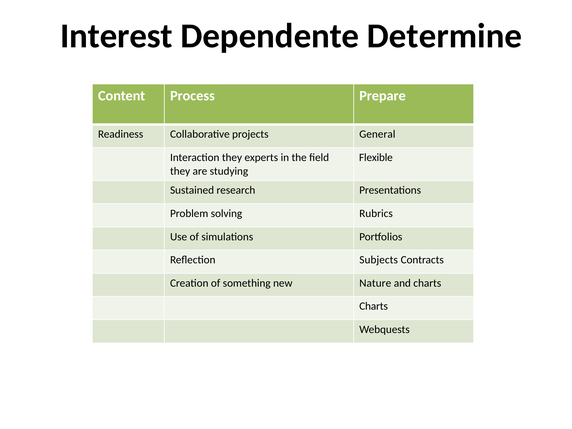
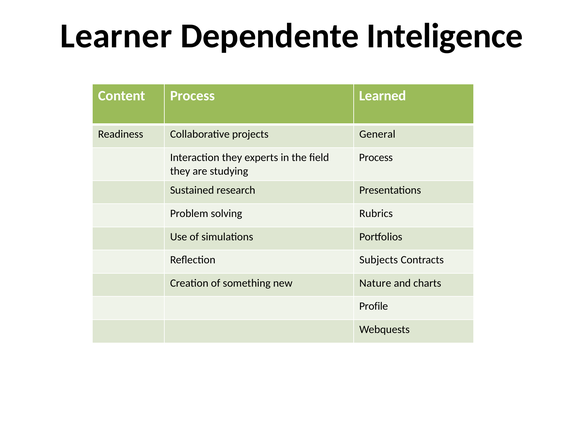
Interest: Interest -> Learner (116, 36)
Determine: Determine -> Inteligence (445, 36)
Prepare: Prepare -> Learned (383, 96)
Flexible: Flexible -> Process (376, 157)
Charts: Charts -> Profile (374, 306)
